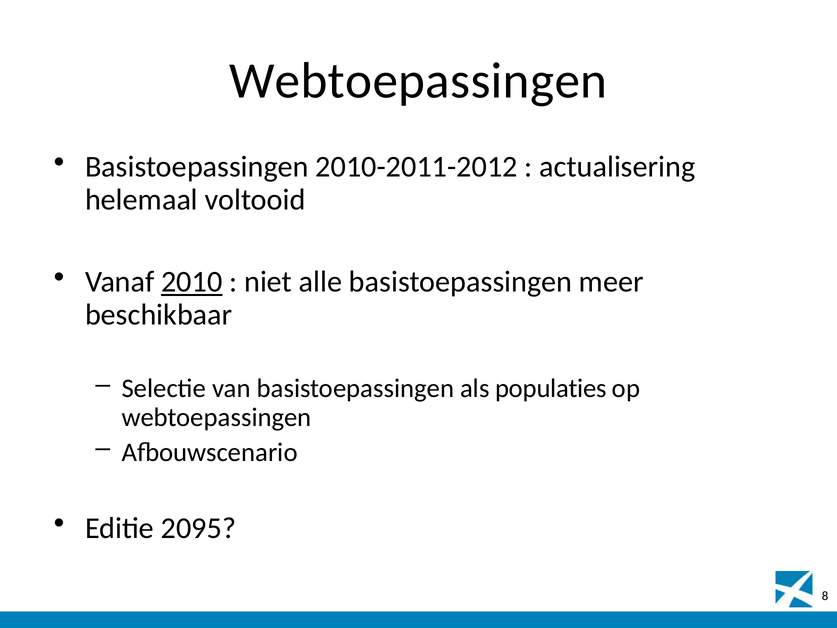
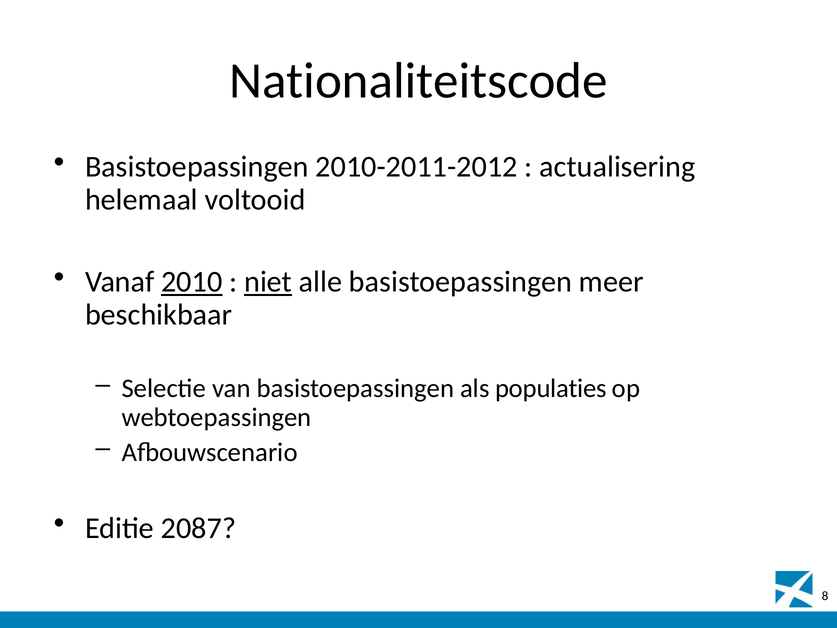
Webtoepassingen: Webtoepassingen -> Nationaliteitscode (418, 81)
niet underline: none -> present (268, 282)
2095: 2095 -> 2087 (198, 528)
